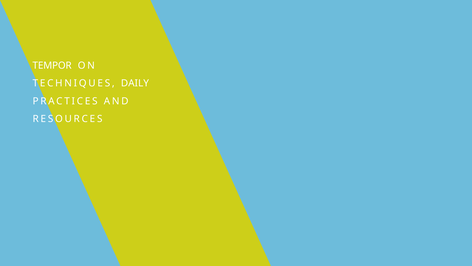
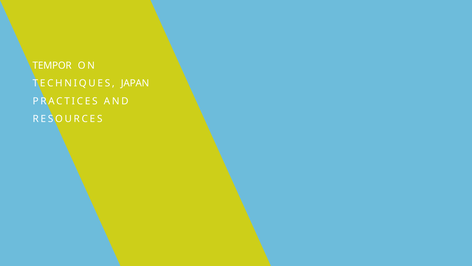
DAILY: DAILY -> JAPAN (135, 83)
